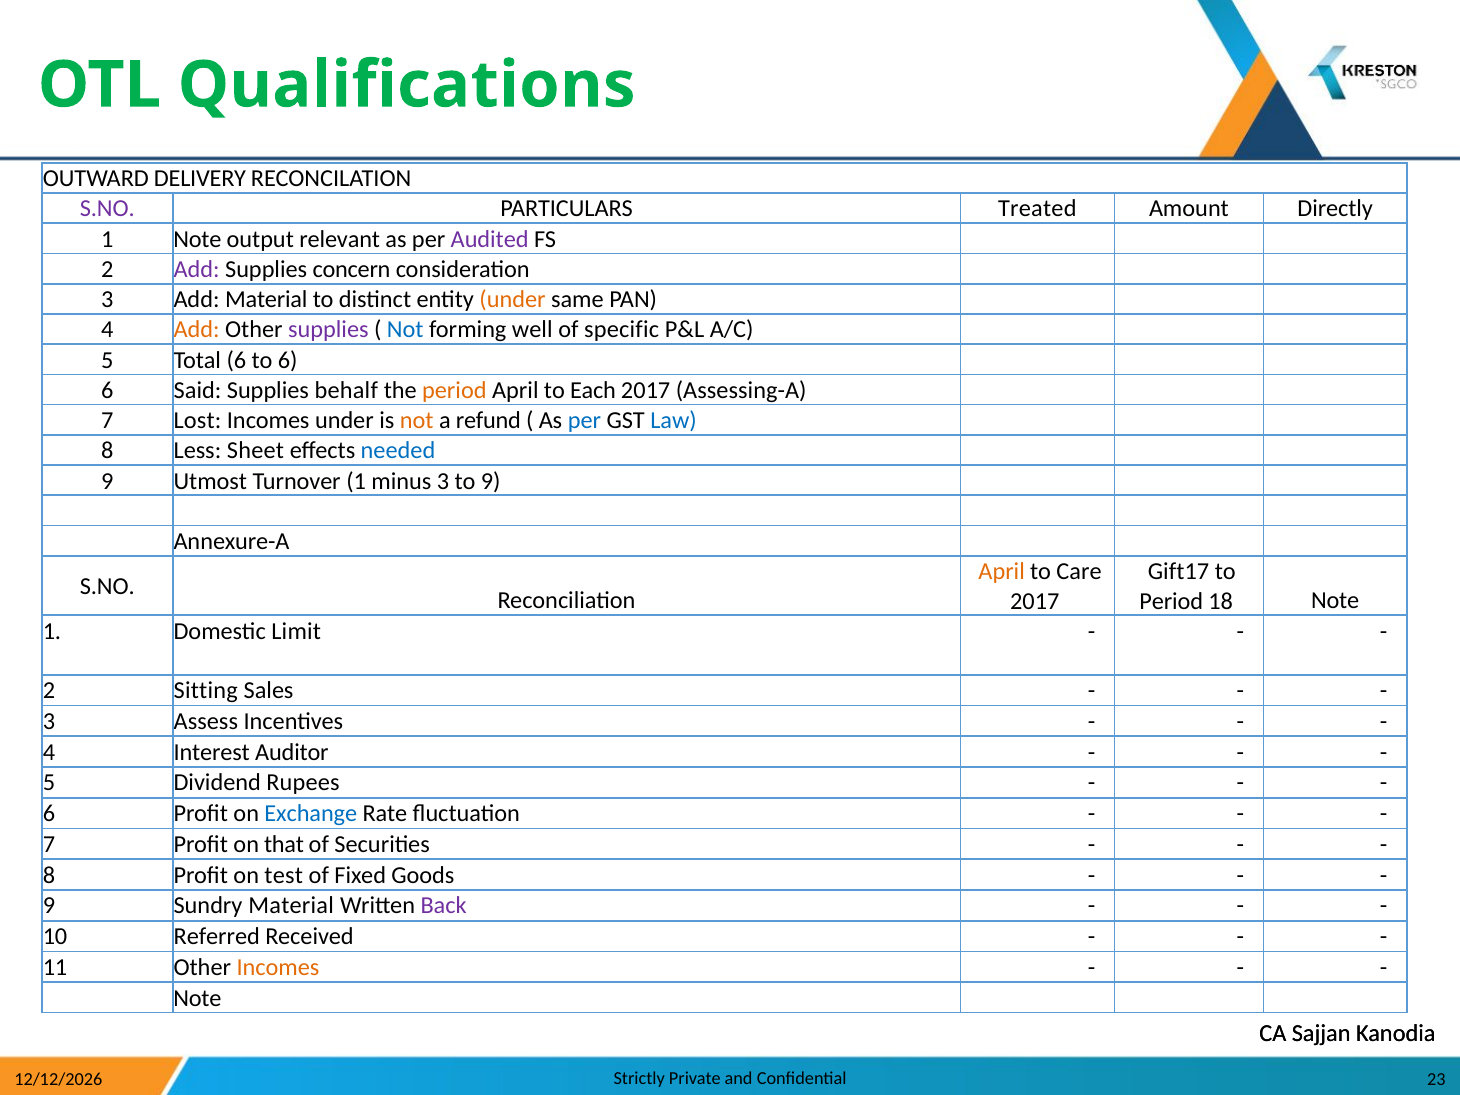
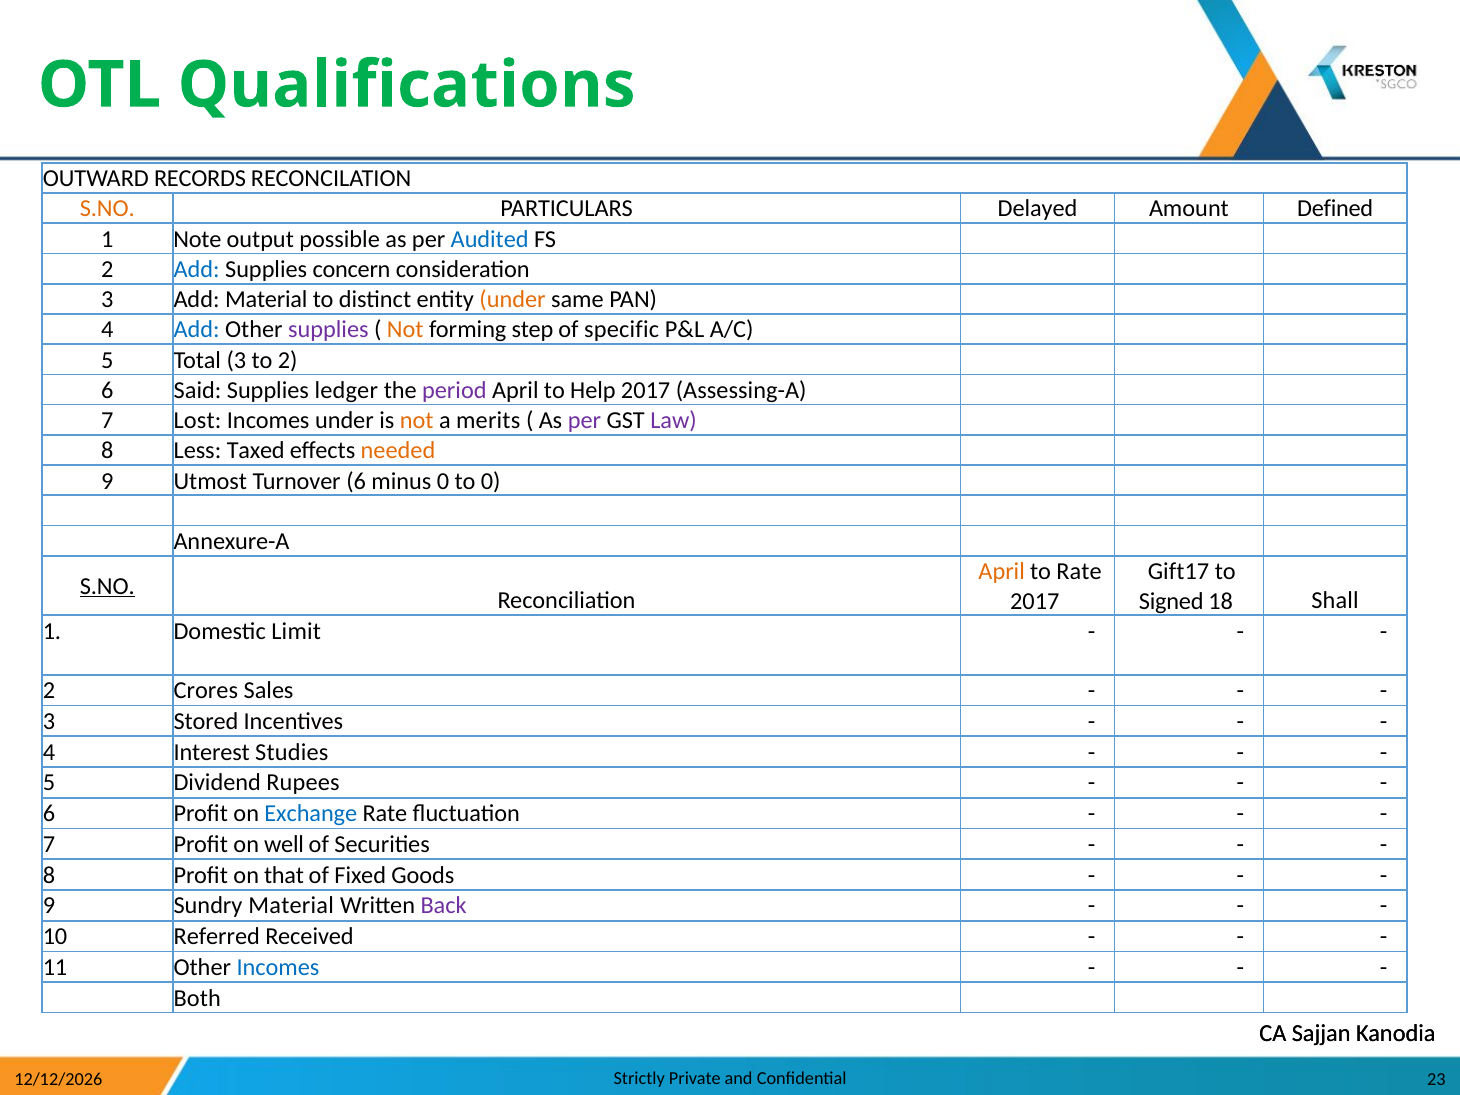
DELIVERY: DELIVERY -> RECORDS (200, 179)
S.NO colour: purple -> orange (107, 209)
Treated: Treated -> Delayed (1037, 209)
Directly: Directly -> Defined (1335, 209)
relevant: relevant -> possible (340, 239)
Audited colour: purple -> blue (490, 239)
Add colour: purple -> blue (197, 269)
Add colour: orange -> blue (197, 330)
Not colour: blue -> orange (405, 330)
well: well -> step (532, 330)
Total 6: 6 -> 3 (236, 360)
to 6: 6 -> 2 (288, 360)
behalf: behalf -> ledger (346, 390)
period colour: orange -> purple (454, 390)
Each: Each -> Help (593, 390)
refund: refund -> merits (488, 421)
per colour: blue -> purple (584, 421)
Law colour: blue -> purple (673, 421)
Sheet: Sheet -> Taxed (256, 451)
needed colour: blue -> orange (398, 451)
Turnover 1: 1 -> 6 (356, 481)
minus 3: 3 -> 0 (443, 481)
to 9: 9 -> 0 (491, 481)
to Care: Care -> Rate (1079, 572)
S.NO underline: none -> present (107, 586)
Period: Period -> Signed (1171, 601)
18 Note: Note -> Shall (1335, 601)
Sitting: Sitting -> Crores (206, 691)
Assess: Assess -> Stored (206, 721)
Auditor: Auditor -> Studies (292, 752)
that: that -> well (284, 844)
test: test -> that (284, 875)
Incomes colour: orange -> blue (278, 967)
Note: Note -> Both (197, 998)
